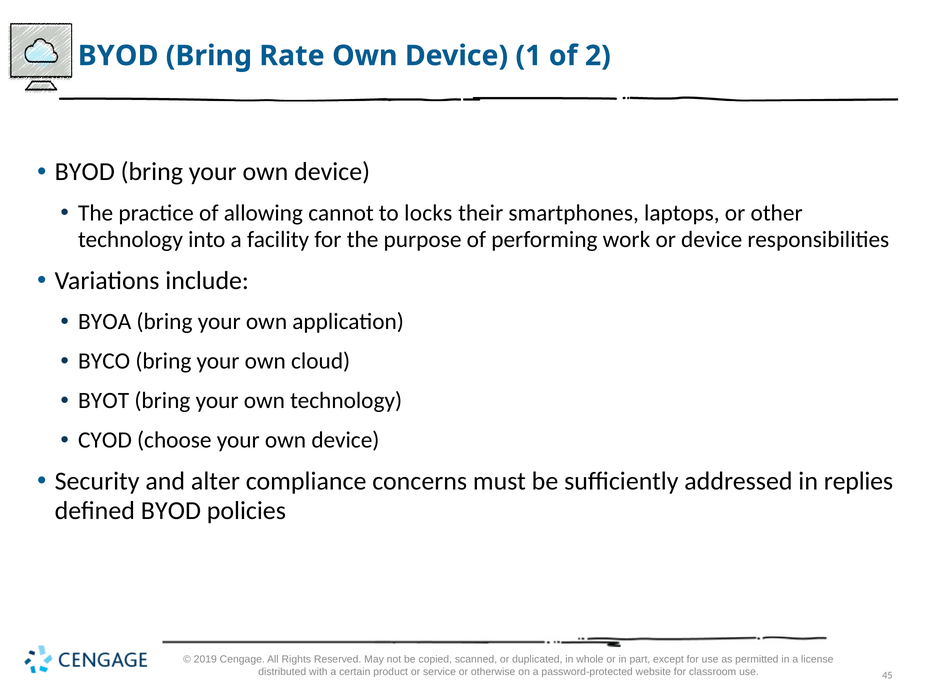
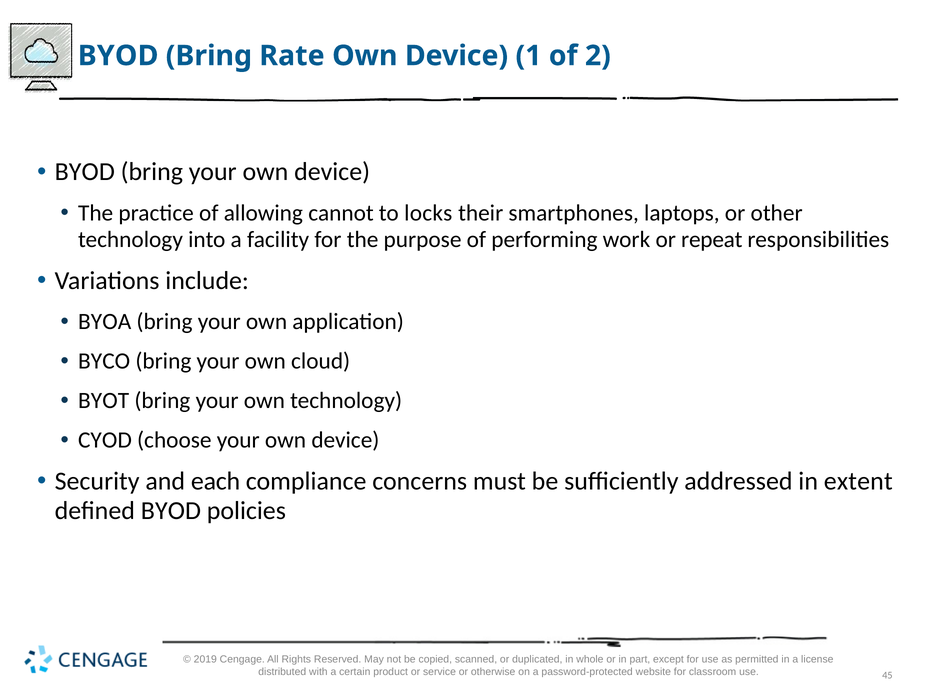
or device: device -> repeat (712, 240)
alter: alter -> each (216, 482)
replies: replies -> extent (858, 482)
